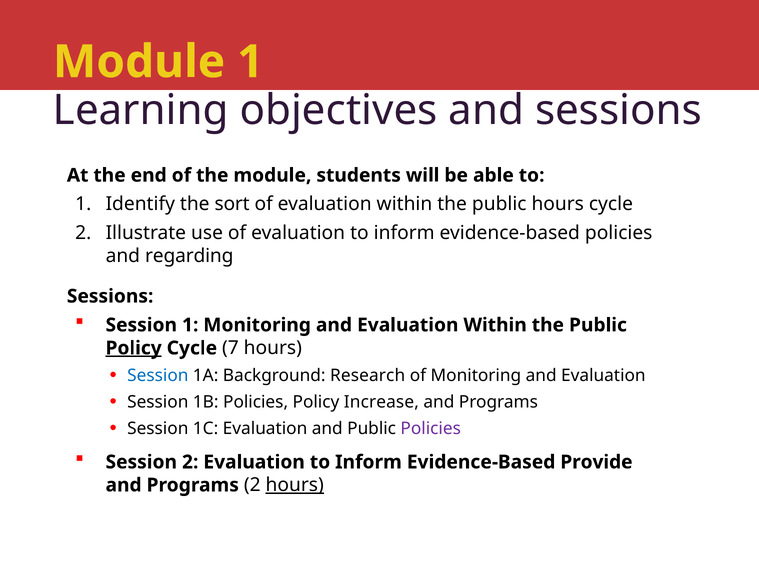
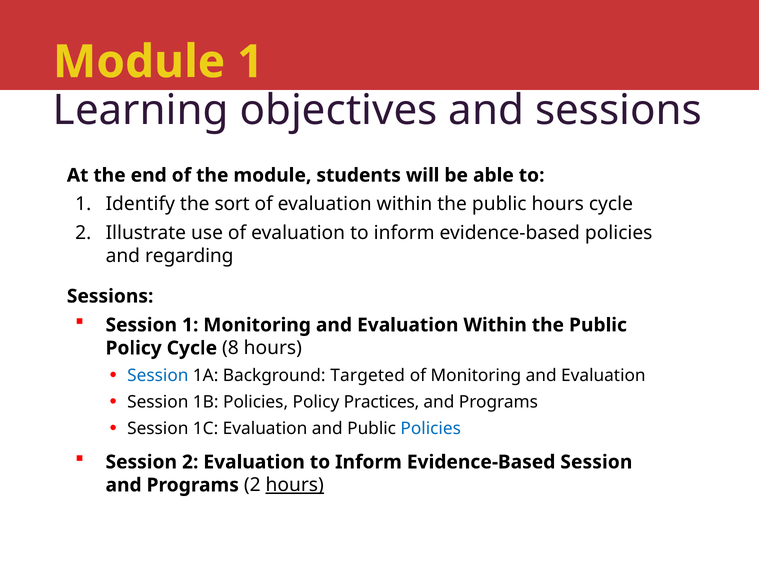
Policy underline: present -> none (134, 348)
7: 7 -> 8 (230, 348)
Research: Research -> Targeted (368, 375)
Increase: Increase -> Practices (382, 402)
Policies colour: purple -> blue (431, 428)
Evidence-Based Provide: Provide -> Session (596, 462)
